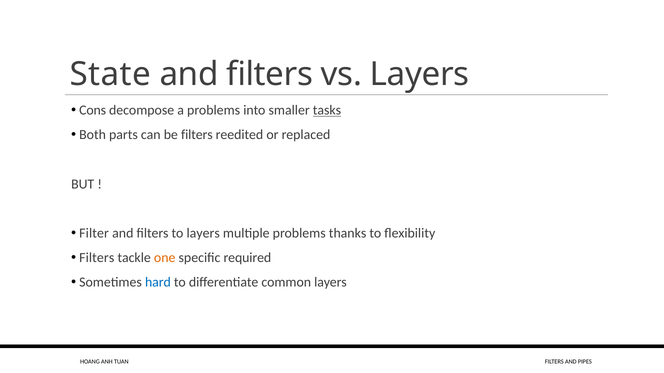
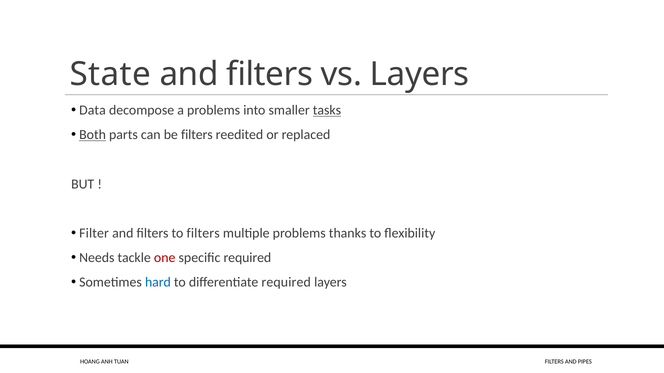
Cons: Cons -> Data (93, 110)
Both underline: none -> present (93, 135)
to layers: layers -> filters (203, 234)
Filters: Filters -> Needs (97, 258)
one colour: orange -> red (165, 258)
differentiate common: common -> required (286, 283)
